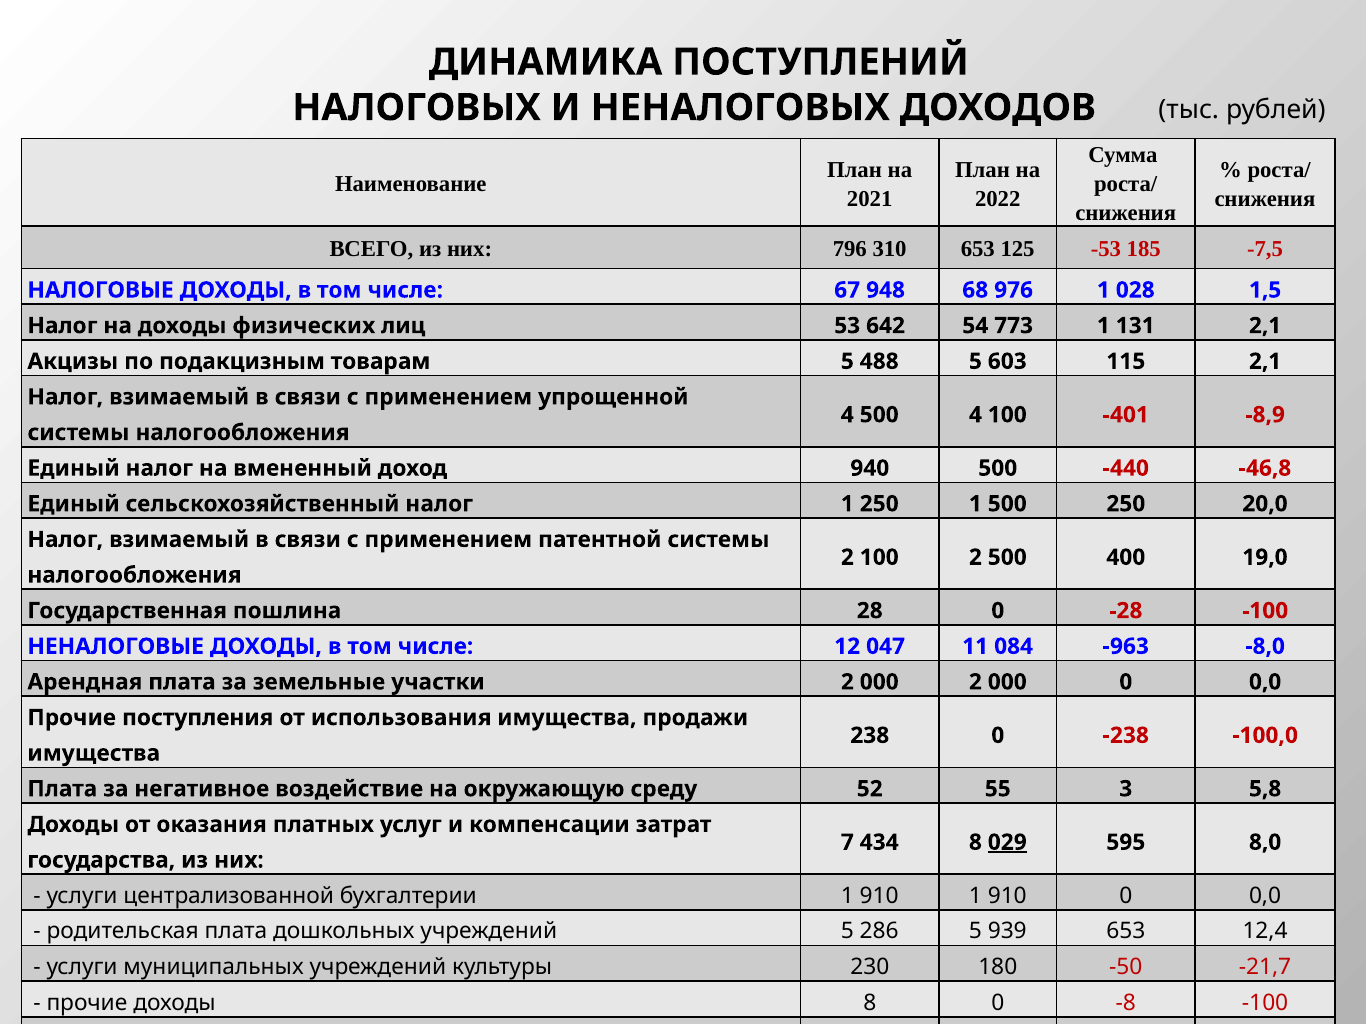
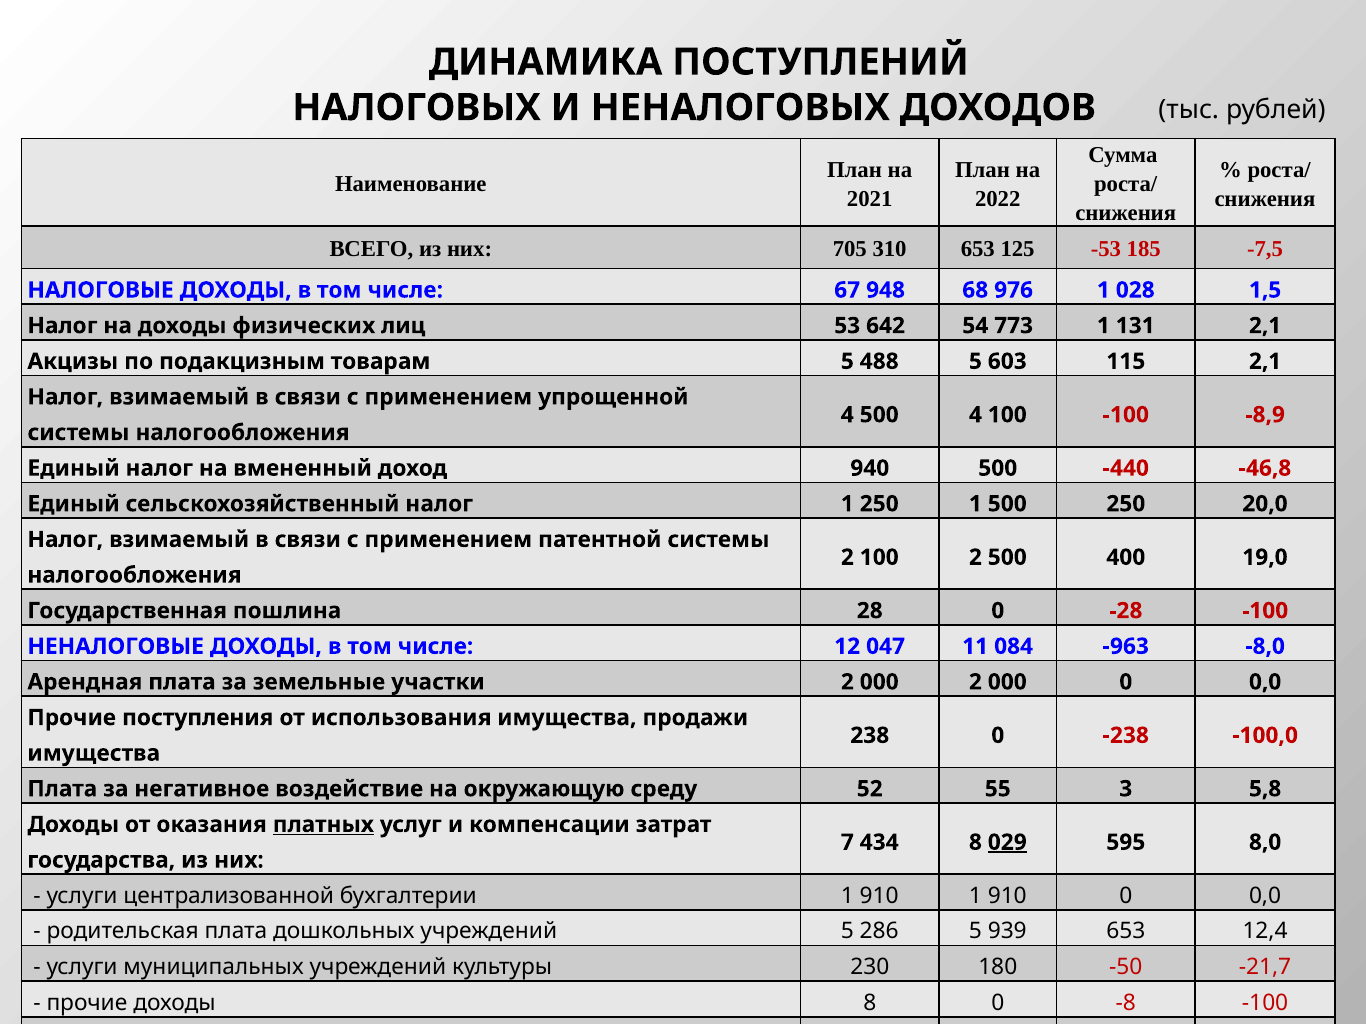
796: 796 -> 705 (850, 249)
100 -401: -401 -> -100 (1126, 415)
платных underline: none -> present (323, 825)
